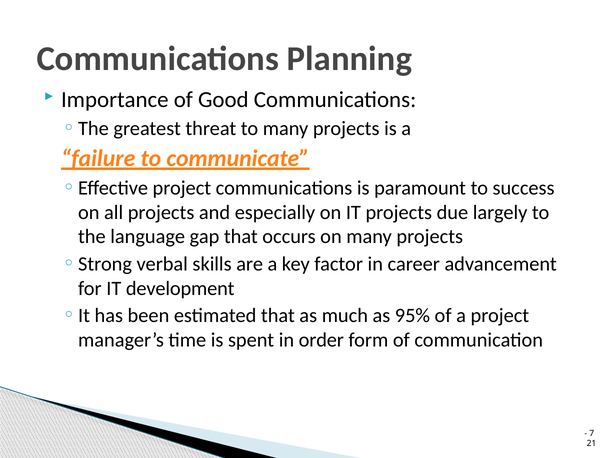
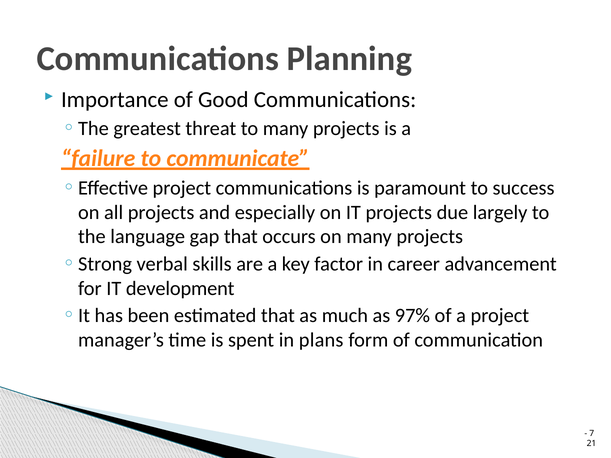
95%: 95% -> 97% (412, 316)
order: order -> plans (321, 340)
